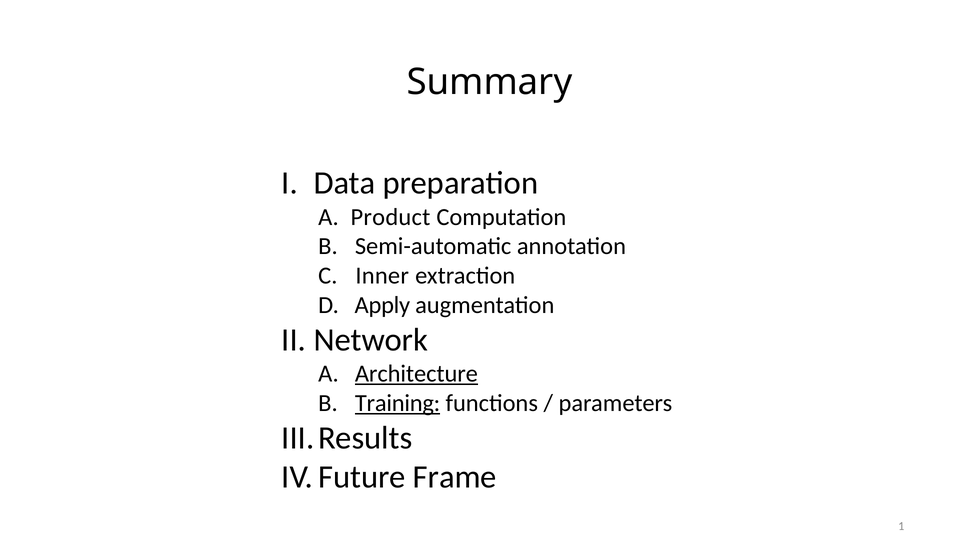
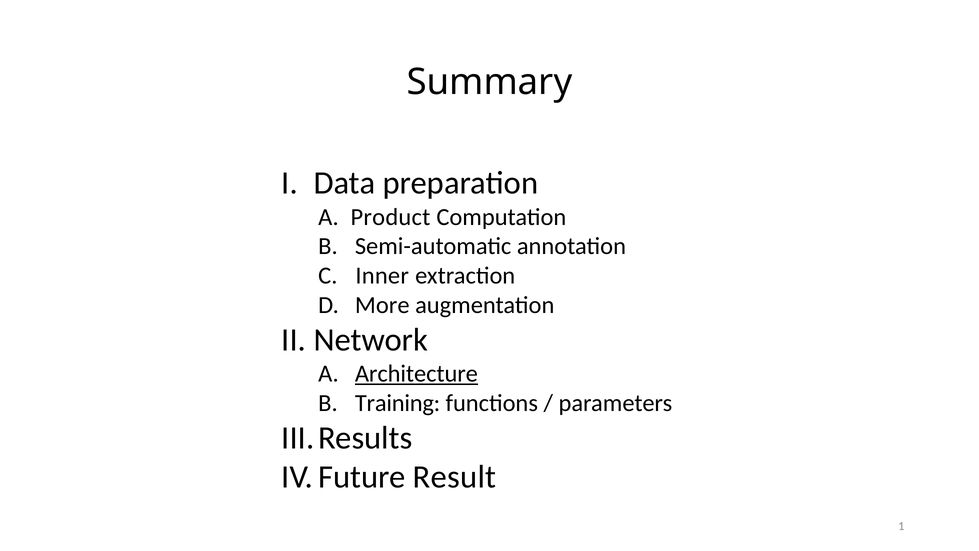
Apply: Apply -> More (382, 305)
Training underline: present -> none (398, 403)
Frame: Frame -> Result (455, 477)
